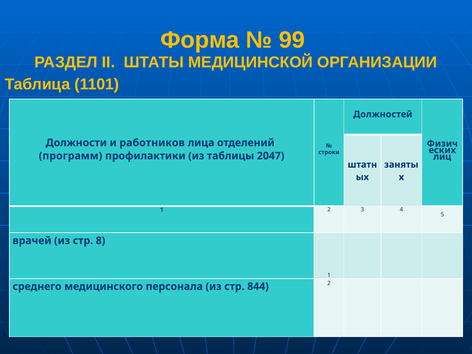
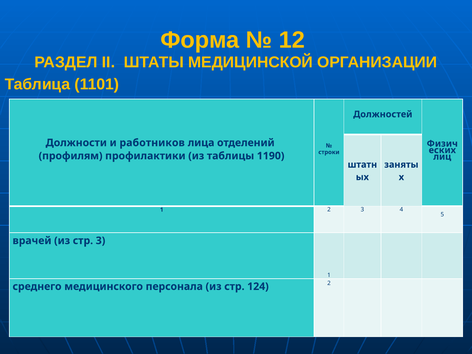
99: 99 -> 12 (292, 40)
программ: программ -> профилям (71, 156)
2047: 2047 -> 1190 (271, 156)
стр 8: 8 -> 3 (101, 241)
844: 844 -> 124 (258, 286)
